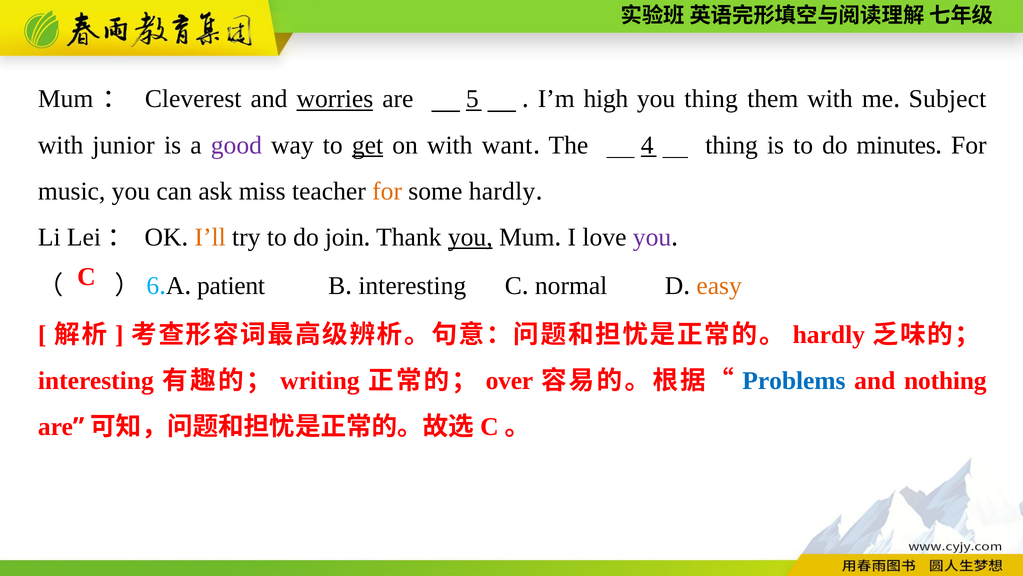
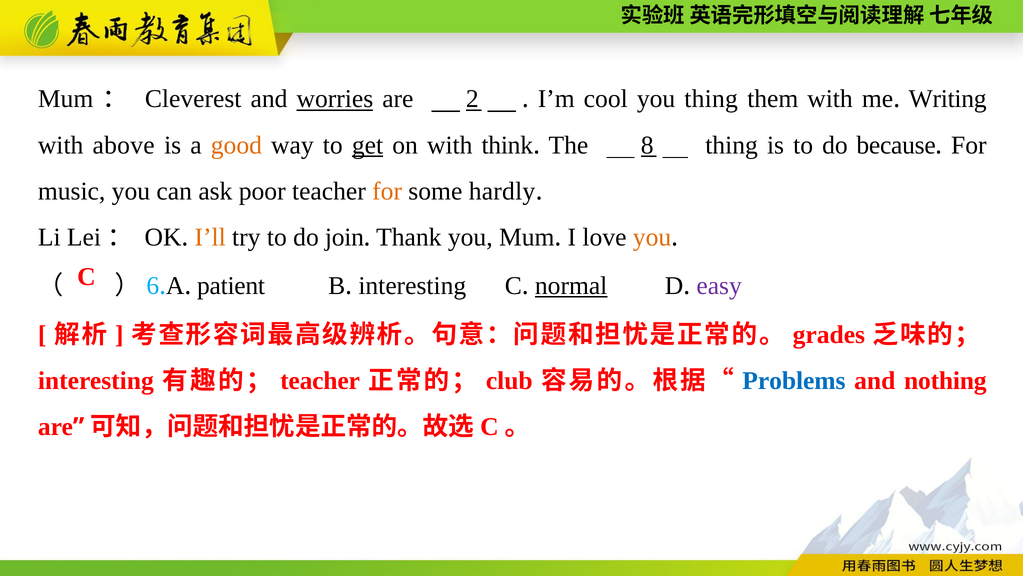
5: 5 -> 2 (472, 99)
high: high -> cool (606, 99)
Subject: Subject -> Writing (948, 99)
junior: junior -> above (124, 145)
good colour: purple -> orange (236, 145)
want: want -> think (507, 145)
4: 4 -> 8 (647, 145)
minutes: minutes -> because (896, 145)
miss: miss -> poor (262, 191)
you underline: present -> none (470, 237)
you colour: purple -> orange (652, 237)
normal underline: none -> present (571, 285)
easy colour: orange -> purple (719, 285)
hardly: hardly -> grades (829, 335)
writing: writing -> teacher (320, 381)
over: over -> club (509, 381)
